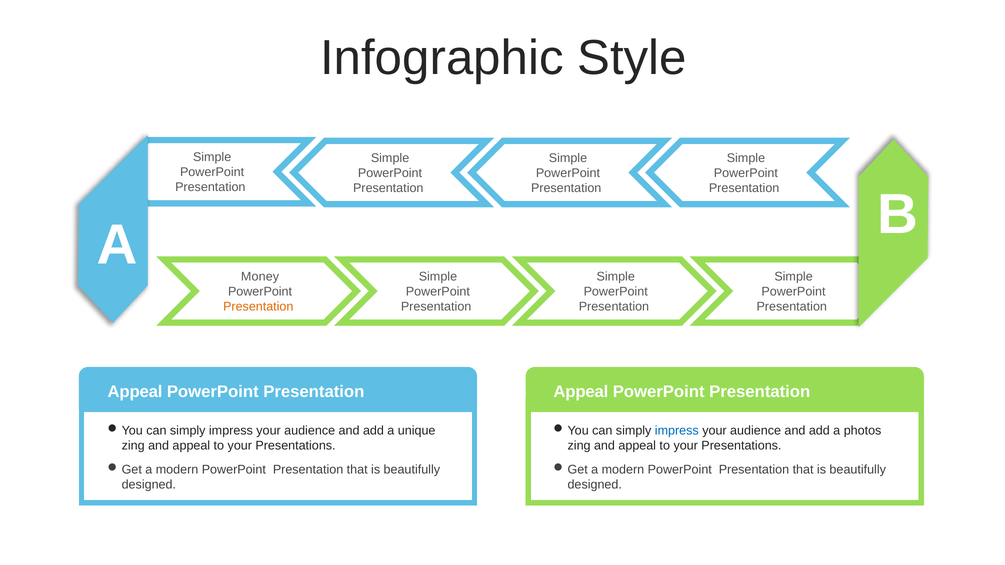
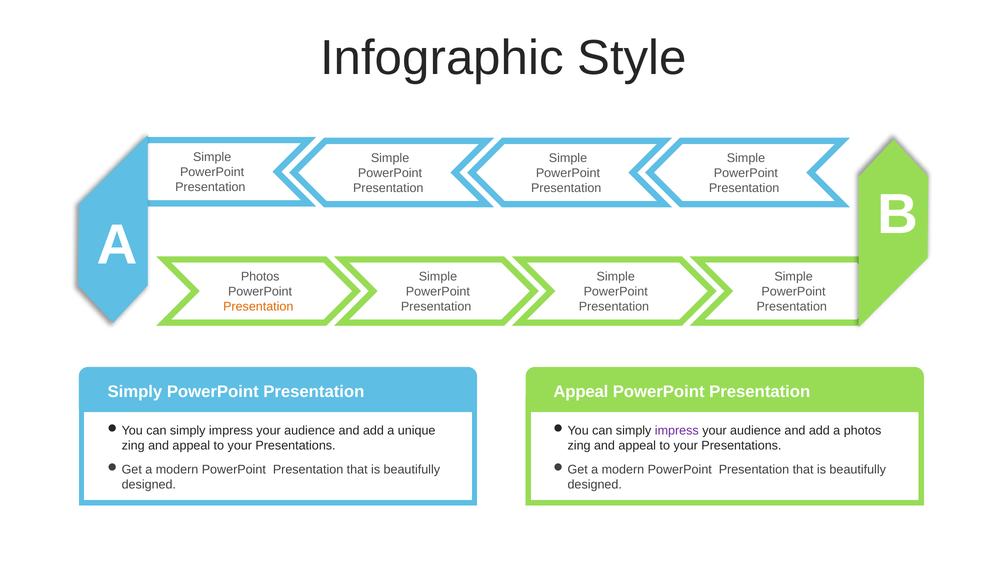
Money: Money -> Photos (260, 277)
Appeal: Appeal -> Simply (135, 392)
impress colour: blue -> purple (677, 431)
